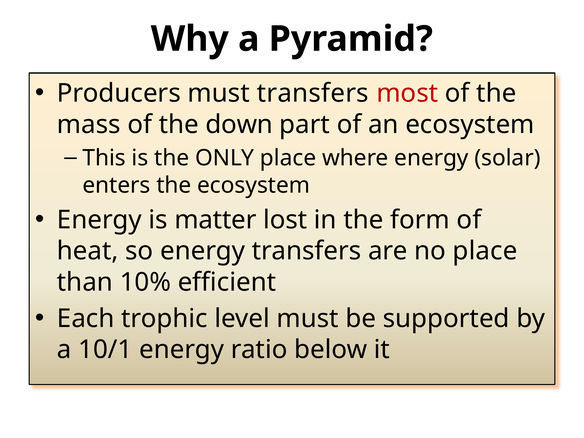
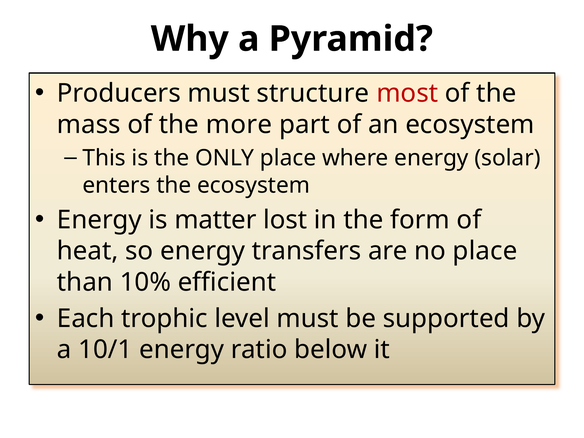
must transfers: transfers -> structure (313, 93)
down: down -> more (239, 124)
